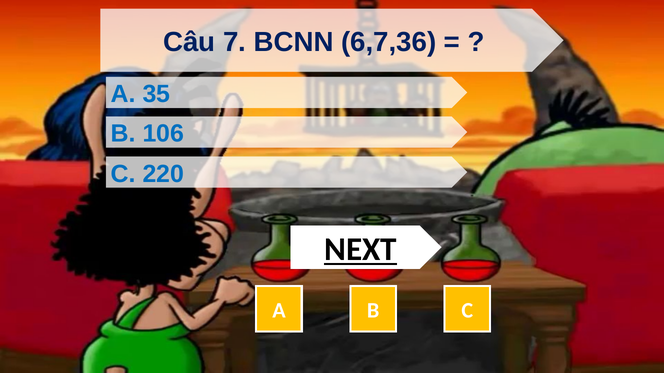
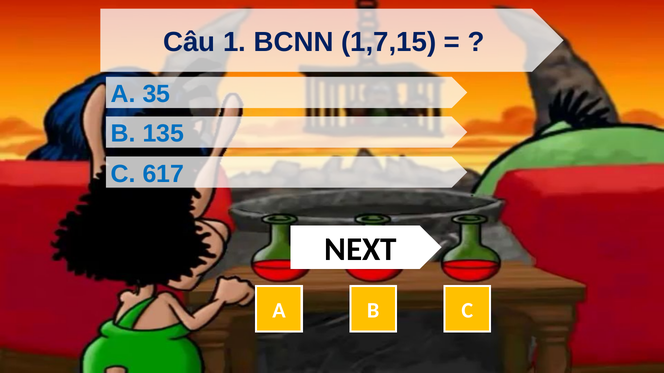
7: 7 -> 1 (235, 42)
6,7,36: 6,7,36 -> 1,7,15 (389, 42)
106: 106 -> 135 (163, 134)
220: 220 -> 617 (163, 174)
NEXT underline: present -> none (361, 250)
